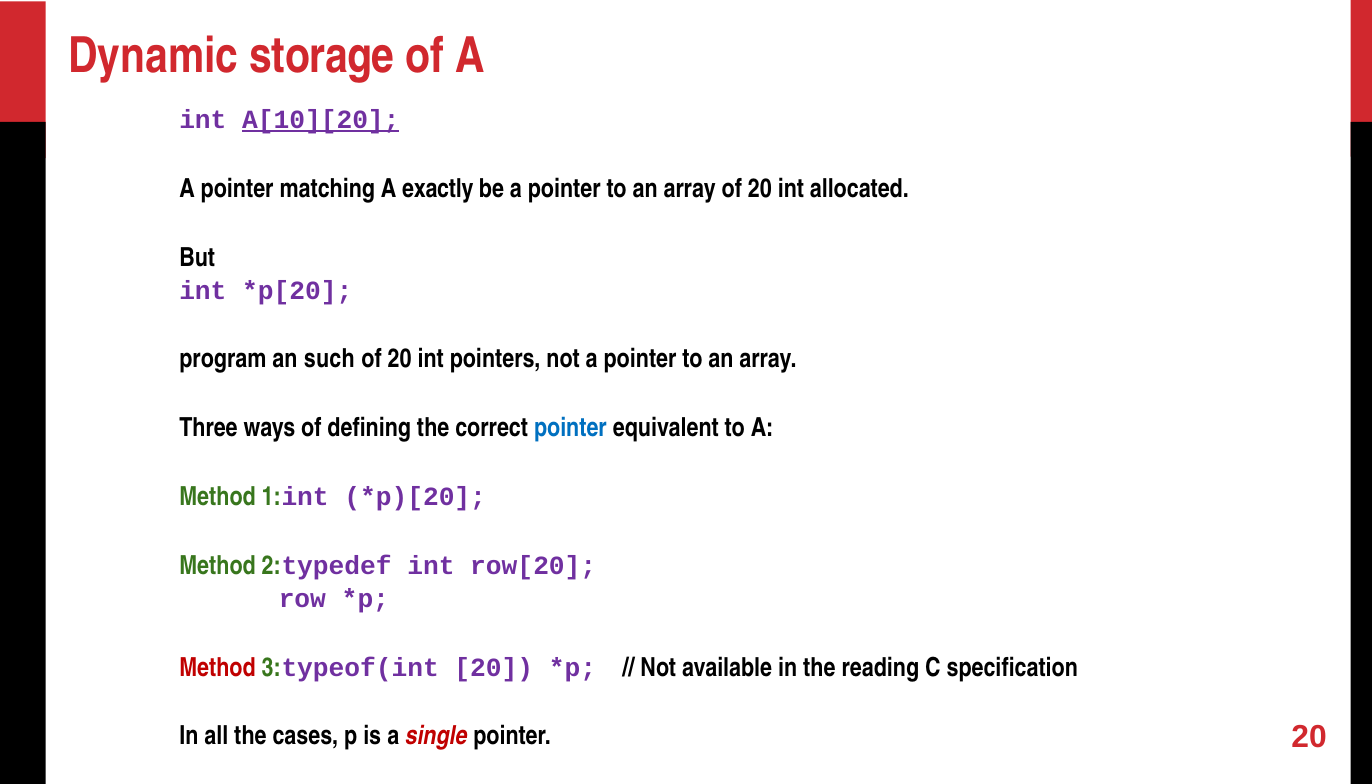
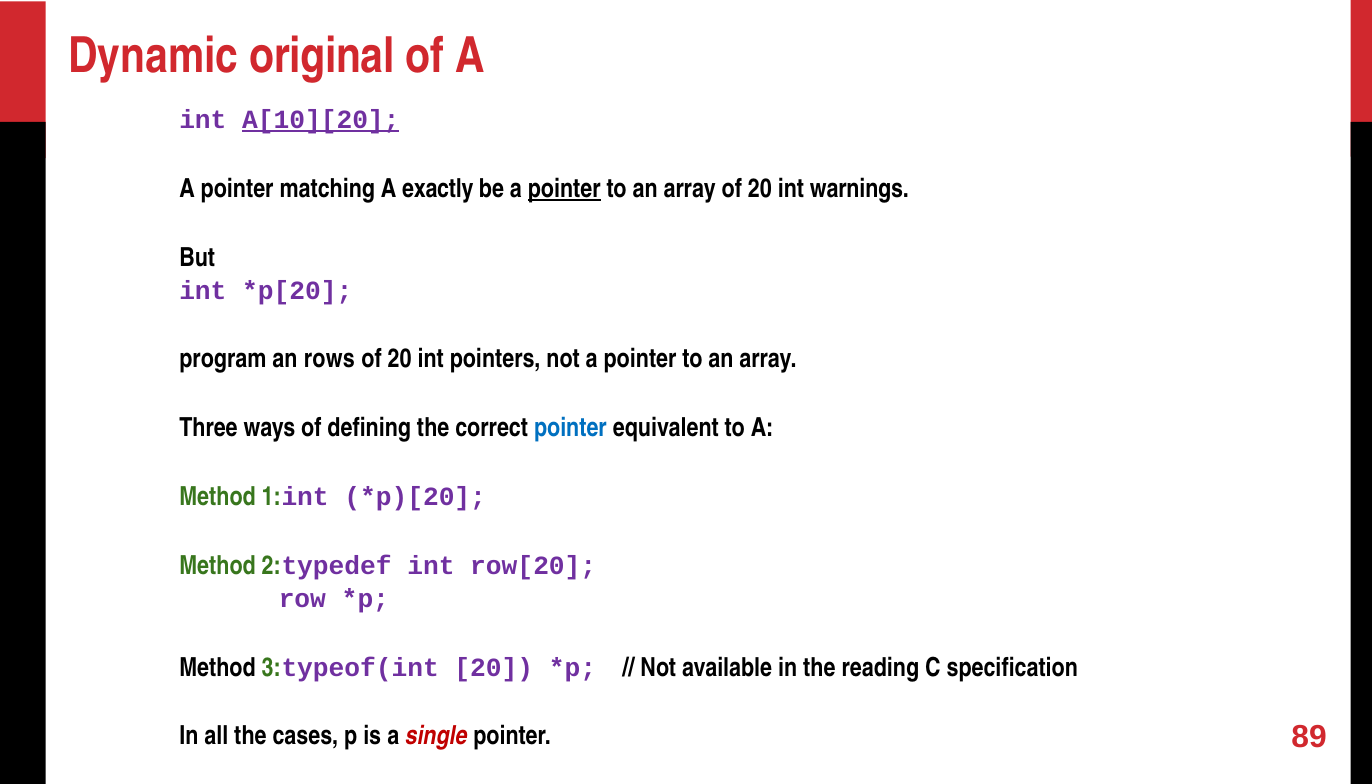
storage: storage -> original (322, 56)
pointer underline: none -> present (564, 189)
allocated: allocated -> warnings (859, 189)
such: such -> rows (329, 359)
Method colour: red -> black (218, 667)
pointer 20: 20 -> 89 (1309, 737)
